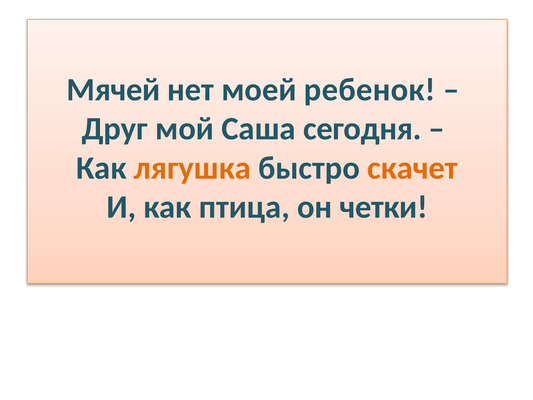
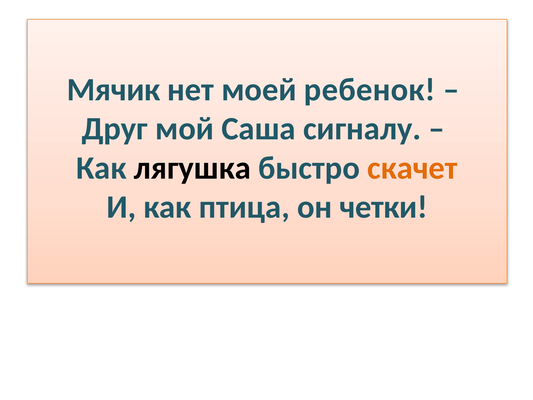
Мячей: Мячей -> Мячик (114, 90)
сегодня: сегодня -> сигналу (362, 129)
лягушка colour: orange -> black (192, 168)
